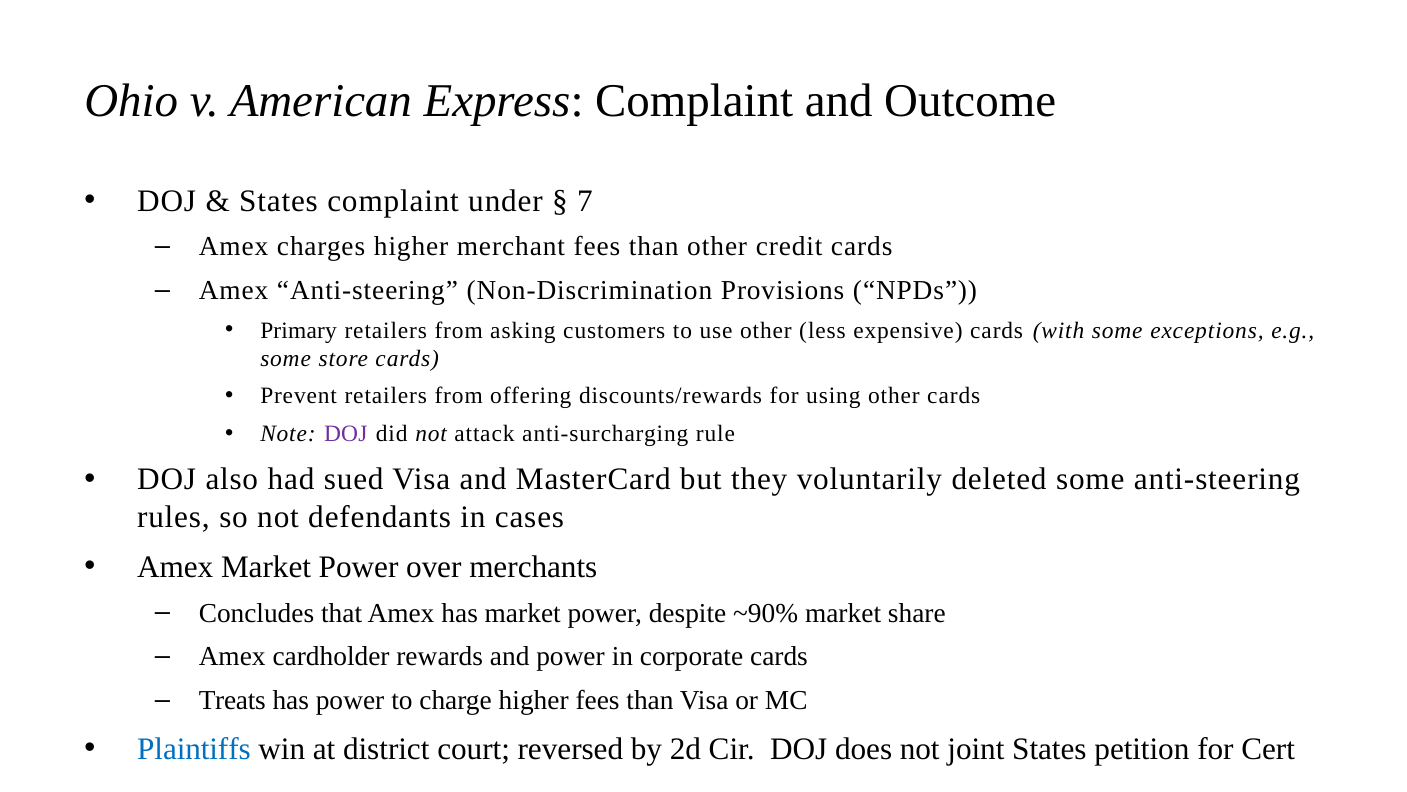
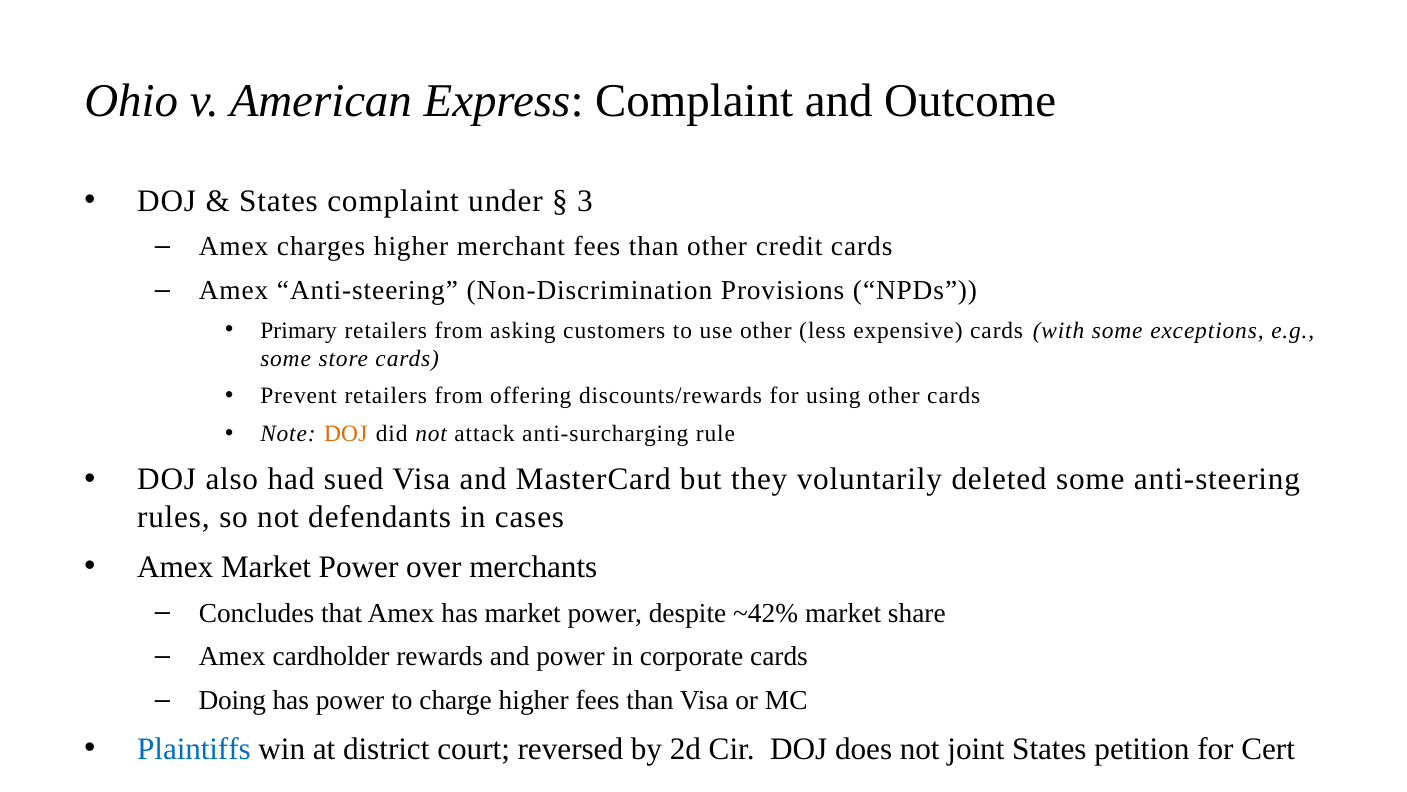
7: 7 -> 3 (585, 201)
DOJ colour: purple -> orange (346, 433)
~90%: ~90% -> ~42% (766, 613)
Treats: Treats -> Doing (232, 700)
